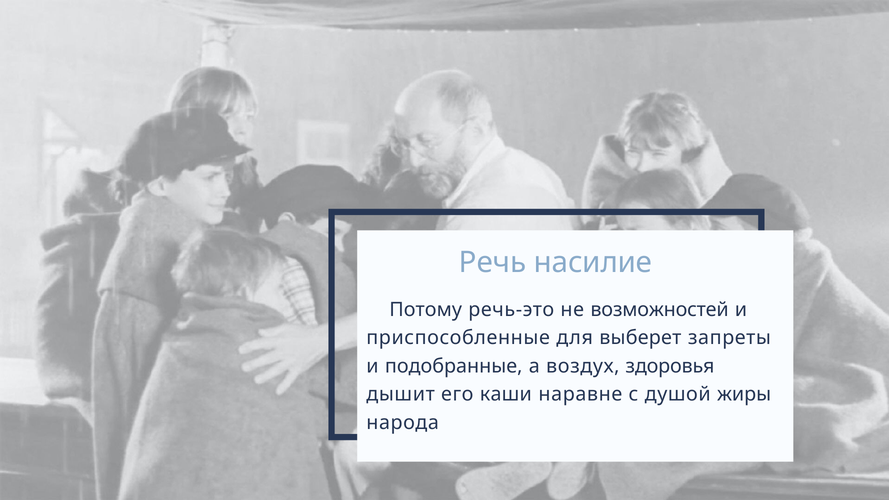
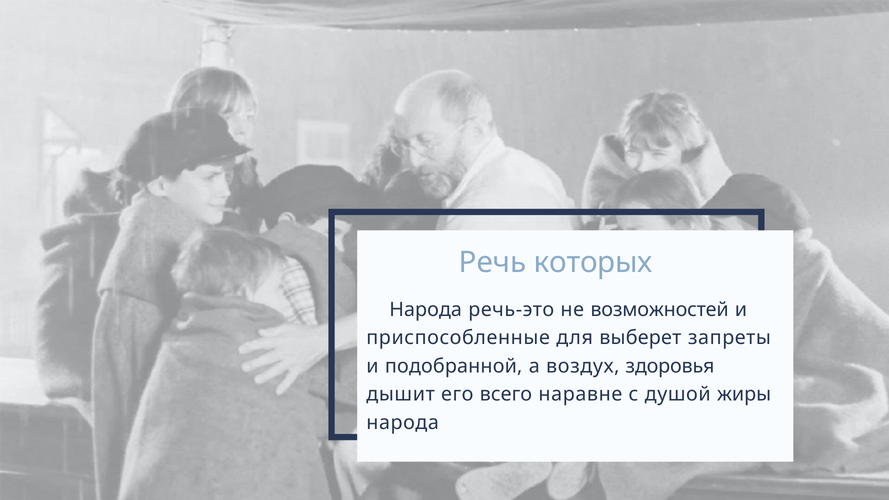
насилие: насилие -> которых (593, 262)
Потому: Потому -> Народа (426, 310)
подобранные: подобранные -> подобранной (454, 366)
каши: каши -> всего (506, 394)
